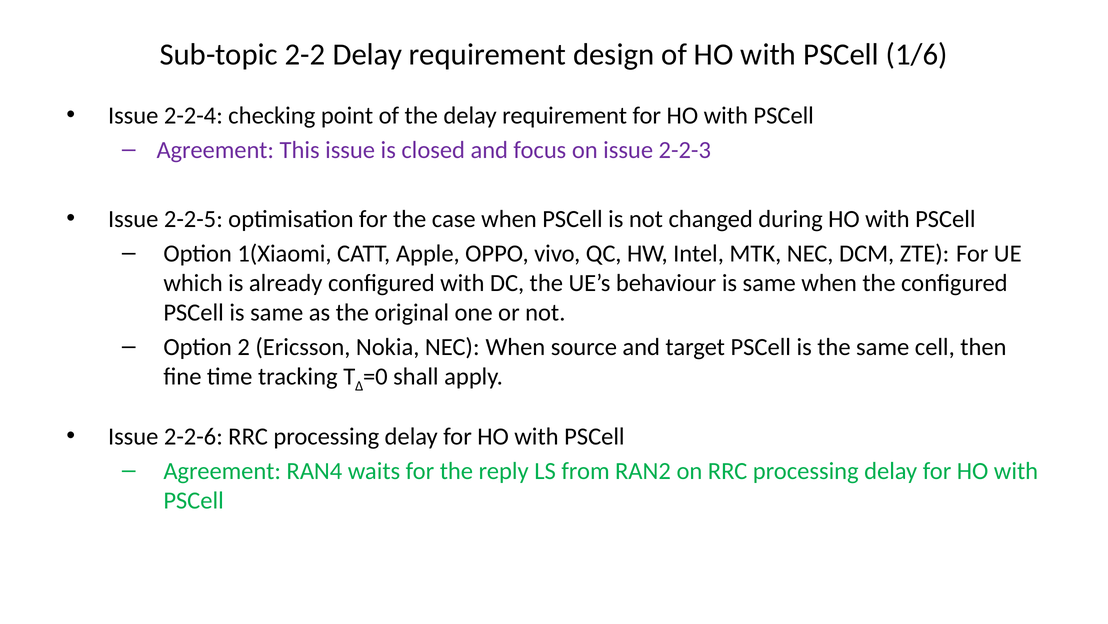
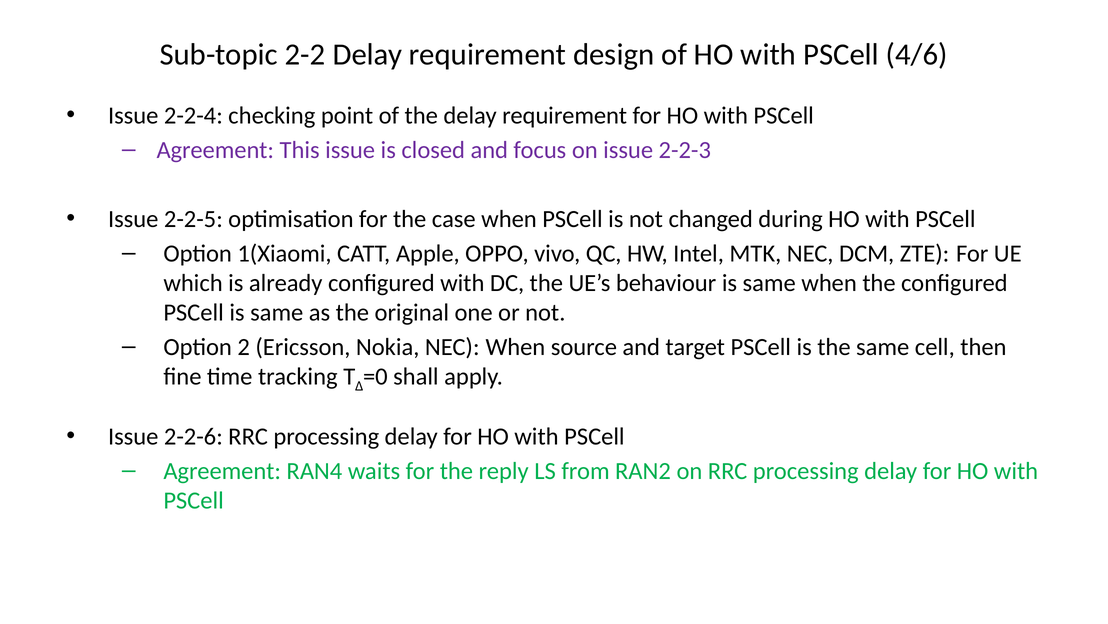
1/6: 1/6 -> 4/6 (917, 54)
